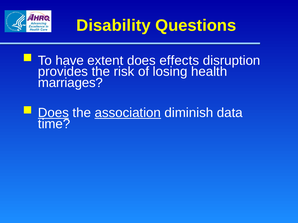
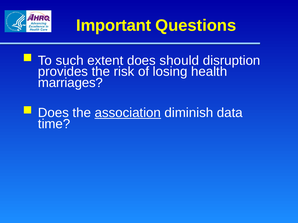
Disability: Disability -> Important (114, 26)
have: have -> such (70, 61)
effects: effects -> should (179, 61)
Does underline: present -> none (53, 113)
